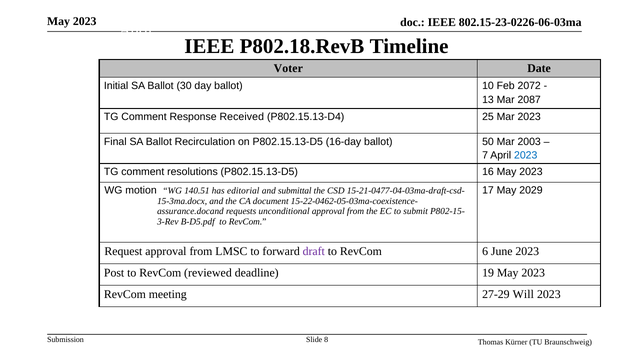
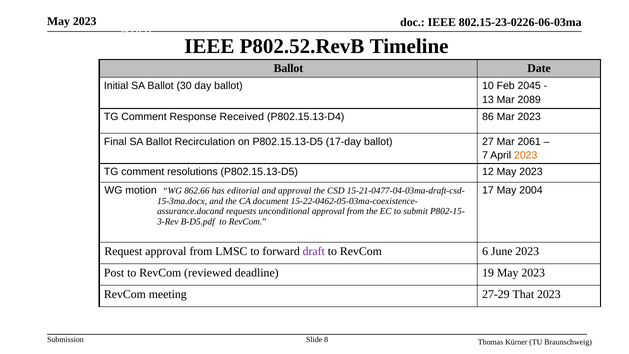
P802.18.RevB: P802.18.RevB -> P802.52.RevB (302, 46)
Voter: Voter -> Ballot (288, 68)
2072: 2072 -> 2045 (529, 86)
2087: 2087 -> 2089 (529, 100)
25: 25 -> 86 (488, 117)
16-day: 16-day -> 17-day (343, 142)
50: 50 -> 27 (488, 142)
2003: 2003 -> 2061 (529, 142)
2023 colour: blue -> orange (526, 155)
16: 16 -> 12 (488, 172)
140.51: 140.51 -> 862.66 (197, 191)
and submittal: submittal -> approval (295, 191)
2029: 2029 -> 2004 (531, 190)
Will: Will -> That (523, 294)
